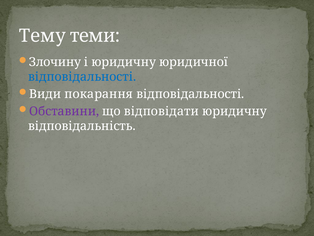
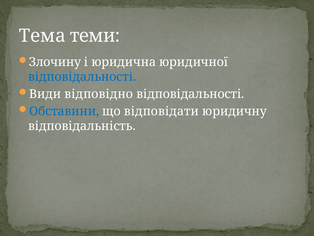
Тему: Тему -> Тема (42, 36)
і юридичну: юридичну -> юридична (124, 62)
покарання: покарання -> відповідно (99, 94)
Обставини colour: purple -> blue (64, 111)
